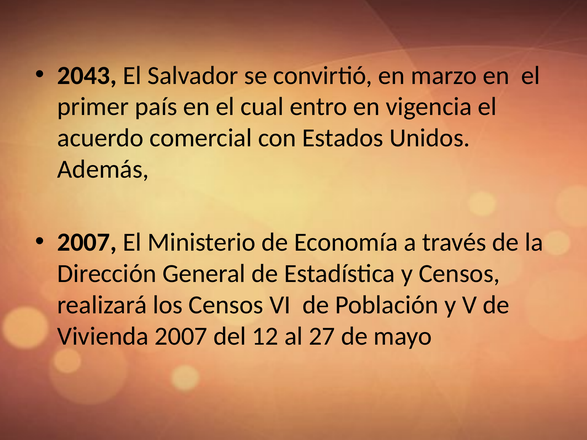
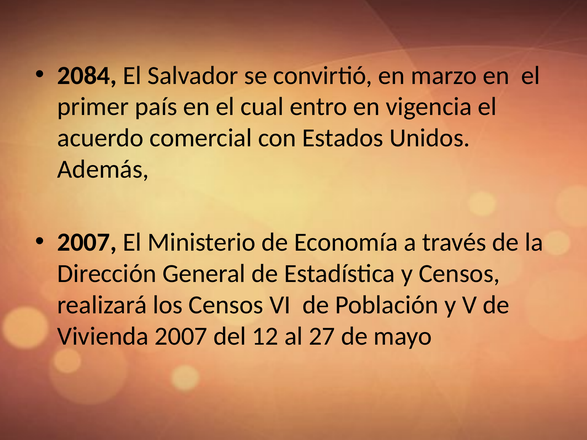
2043: 2043 -> 2084 (87, 75)
